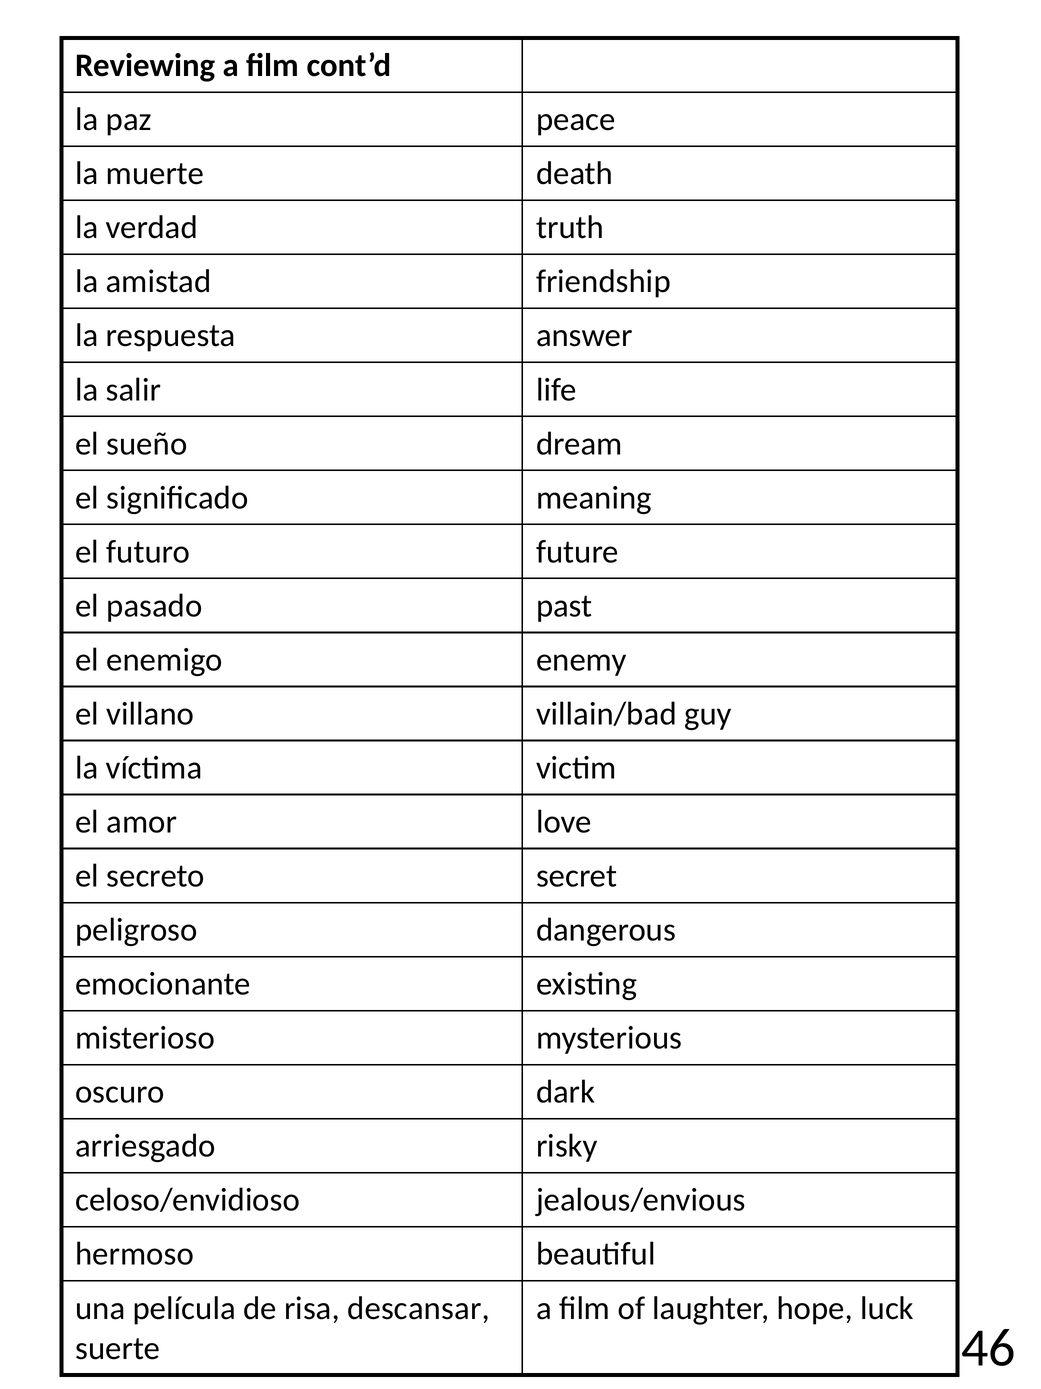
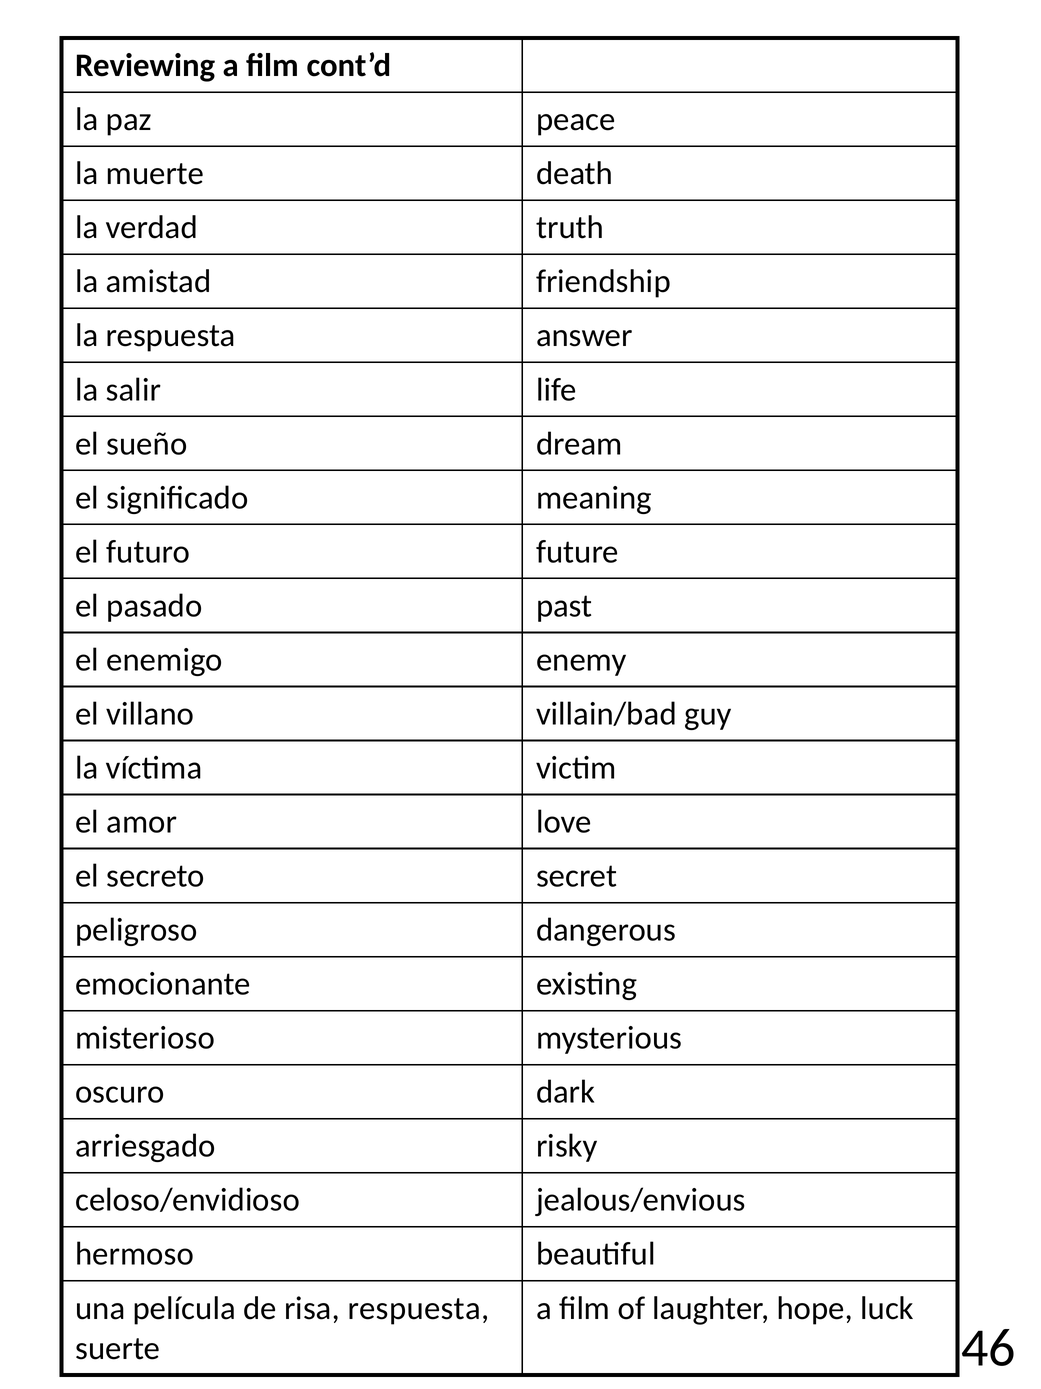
risa descansar: descansar -> respuesta (418, 1307)
